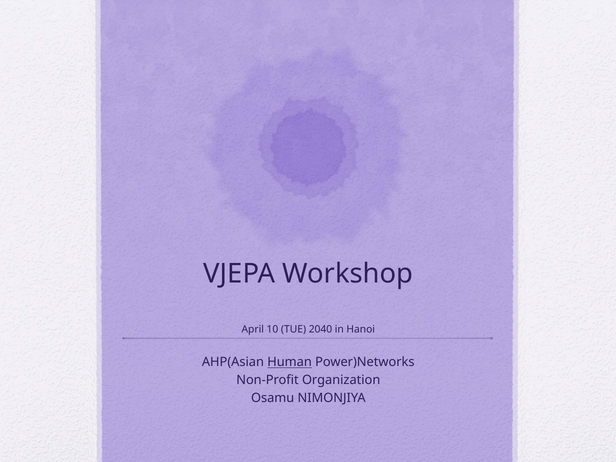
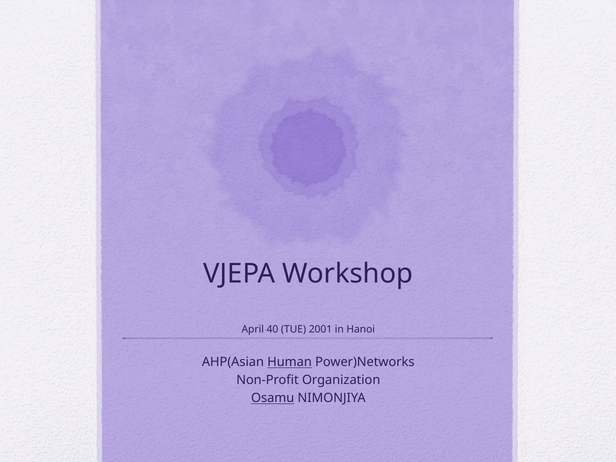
10: 10 -> 40 (272, 329)
2040: 2040 -> 2001 (320, 329)
Osamu underline: none -> present (273, 398)
